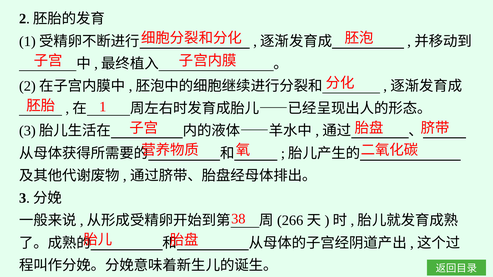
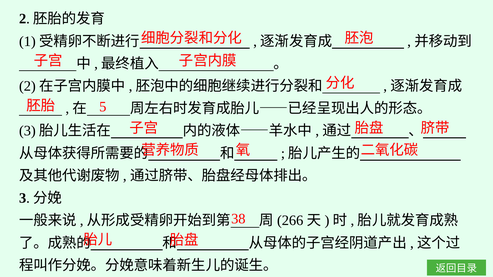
1: 1 -> 5 (103, 107)
